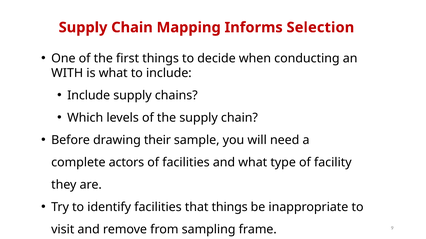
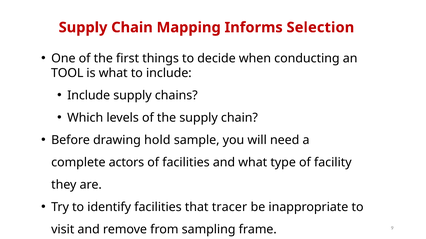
WITH: WITH -> TOOL (67, 73)
their: their -> hold (157, 140)
that things: things -> tracer (230, 208)
